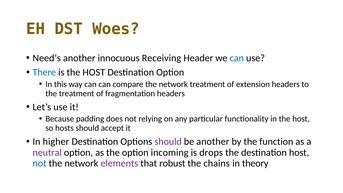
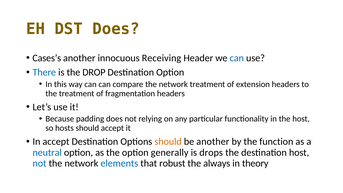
DST Woes: Woes -> Does (116, 29)
Need’s: Need’s -> Cases’s (47, 58)
is the HOST: HOST -> DROP (94, 72)
In higher: higher -> accept (56, 142)
should colour: purple -> orange (168, 142)
neutral colour: purple -> blue (47, 152)
incoming: incoming -> generally (170, 152)
elements colour: purple -> blue (119, 163)
chains: chains -> always (217, 163)
